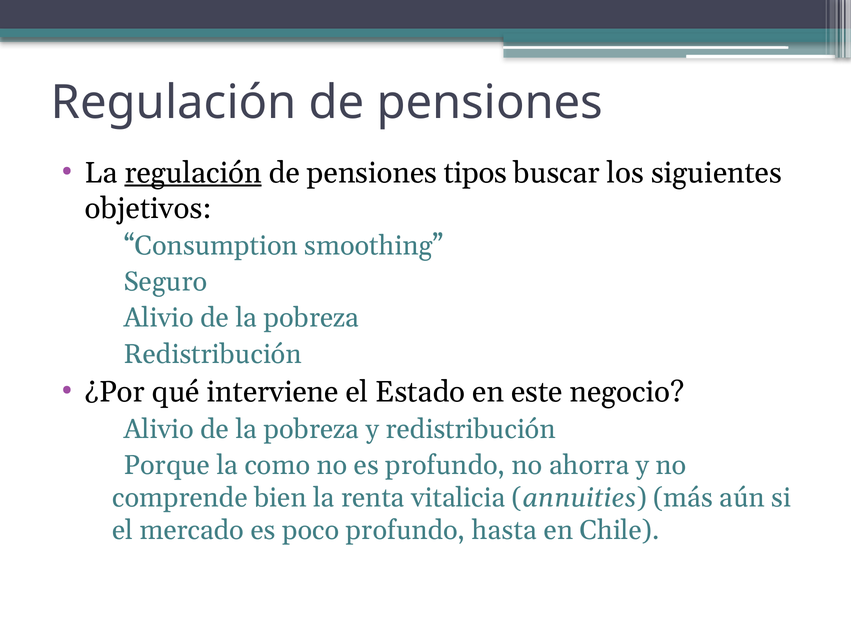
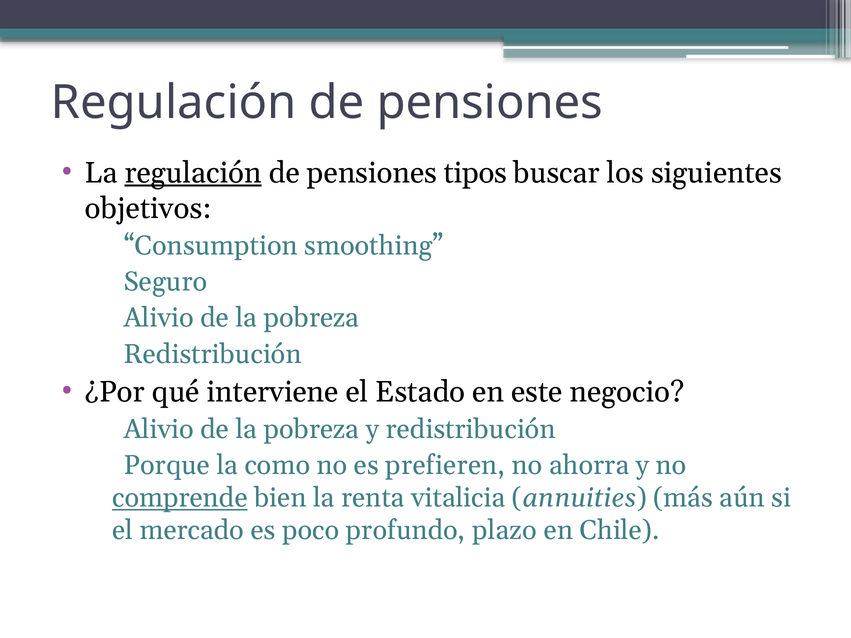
es profundo: profundo -> prefieren (445, 466)
comprende underline: none -> present (180, 498)
hasta: hasta -> plazo (504, 531)
